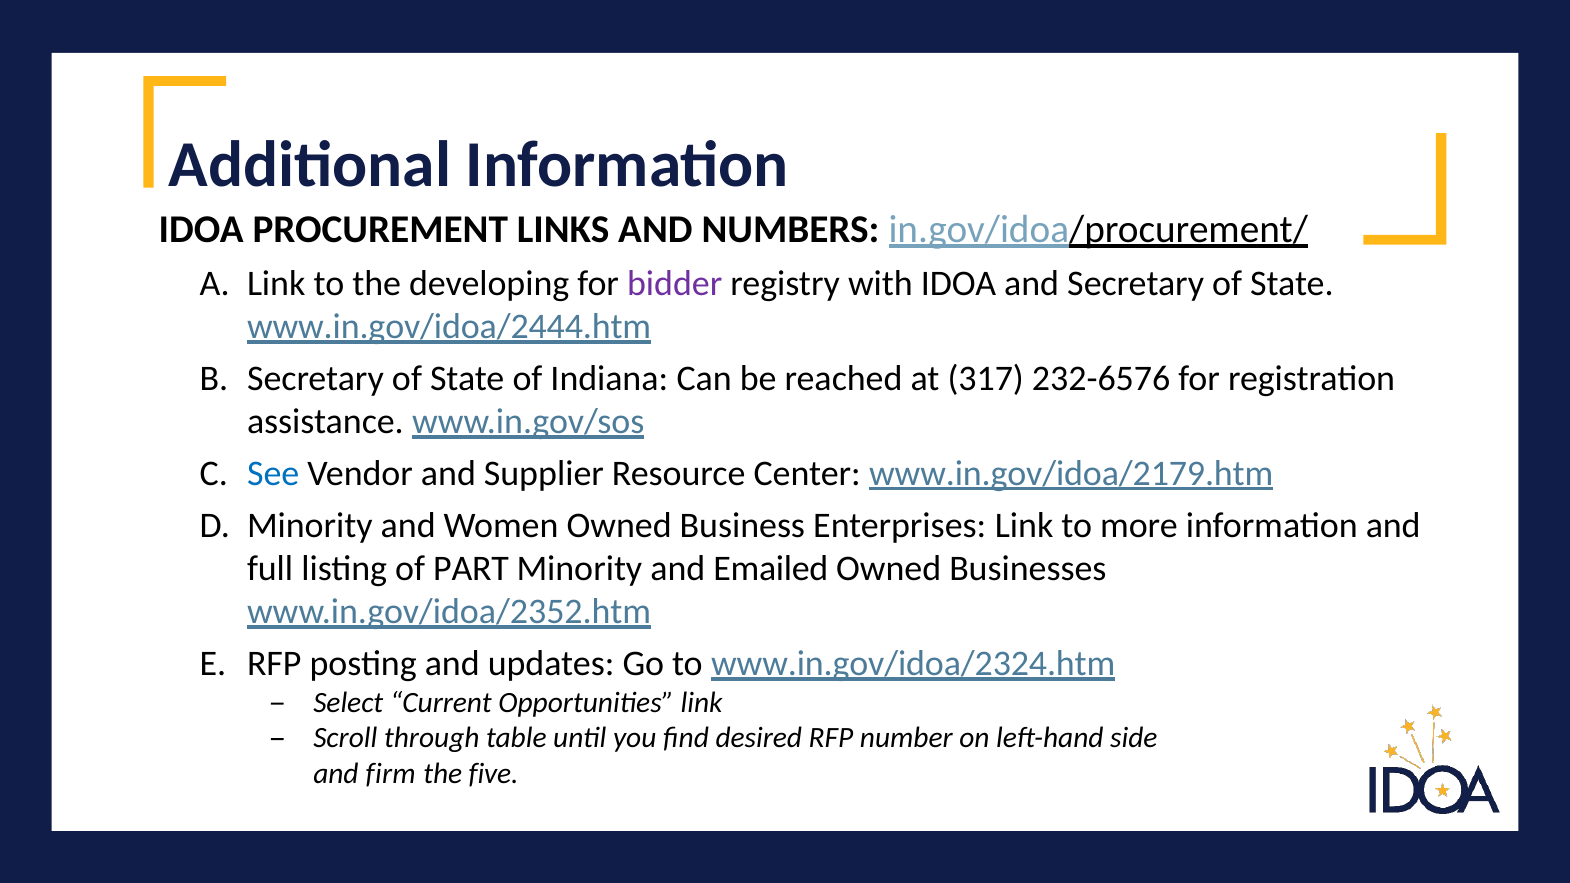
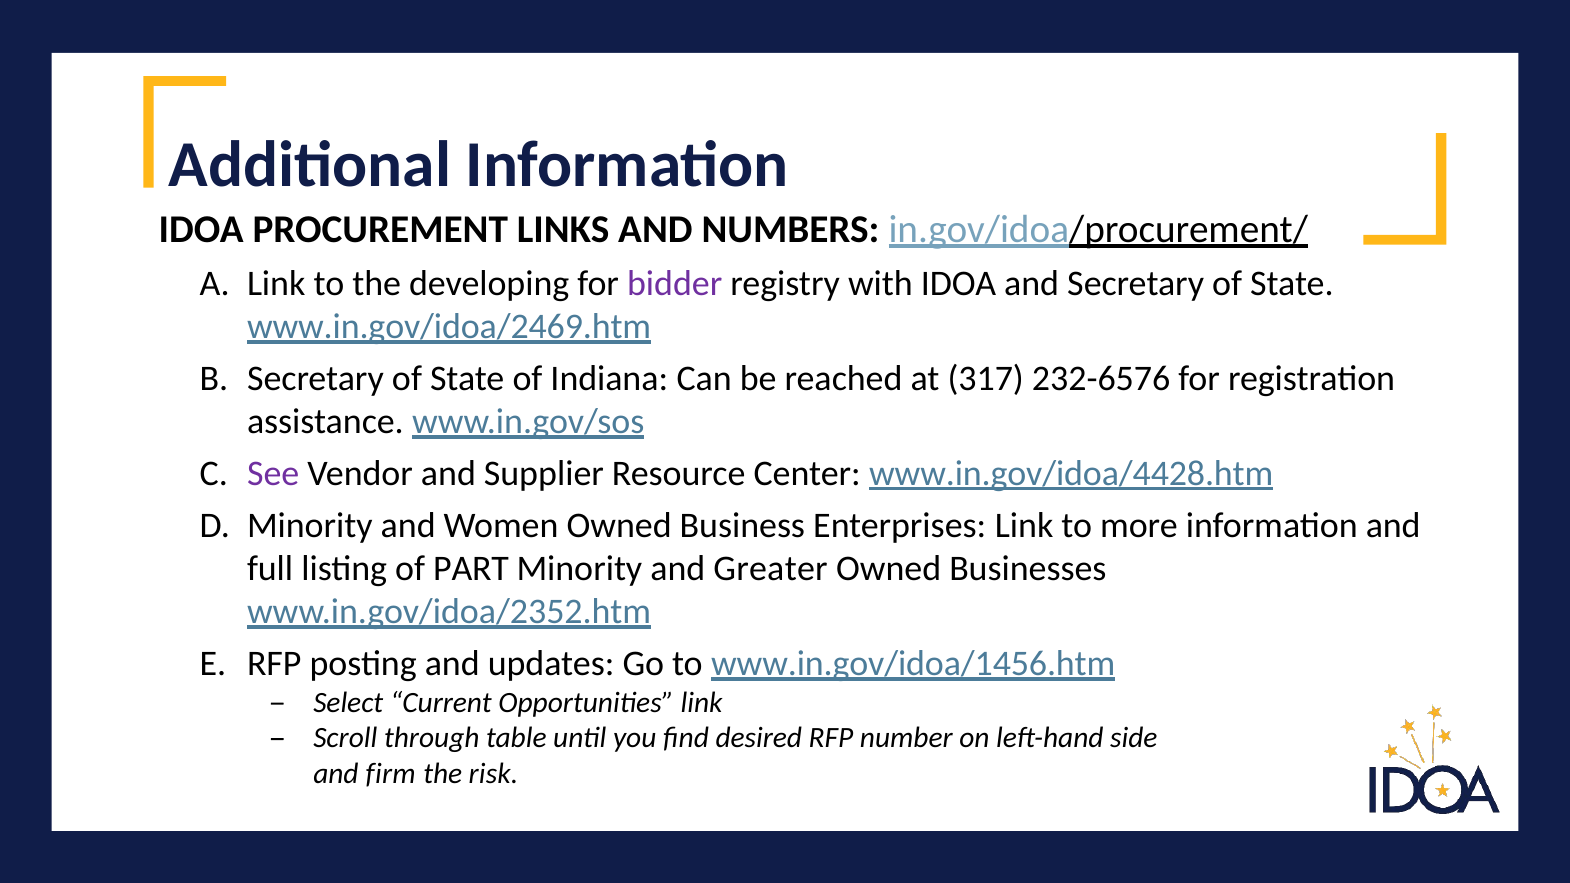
www.in.gov/idoa/2444.htm: www.in.gov/idoa/2444.htm -> www.in.gov/idoa/2469.htm (449, 326)
See colour: blue -> purple (273, 473)
www.in.gov/idoa/2179.htm: www.in.gov/idoa/2179.htm -> www.in.gov/idoa/4428.htm (1071, 473)
Emailed: Emailed -> Greater (771, 568)
www.in.gov/idoa/2324.htm: www.in.gov/idoa/2324.htm -> www.in.gov/idoa/1456.htm (913, 664)
five: five -> risk (493, 774)
